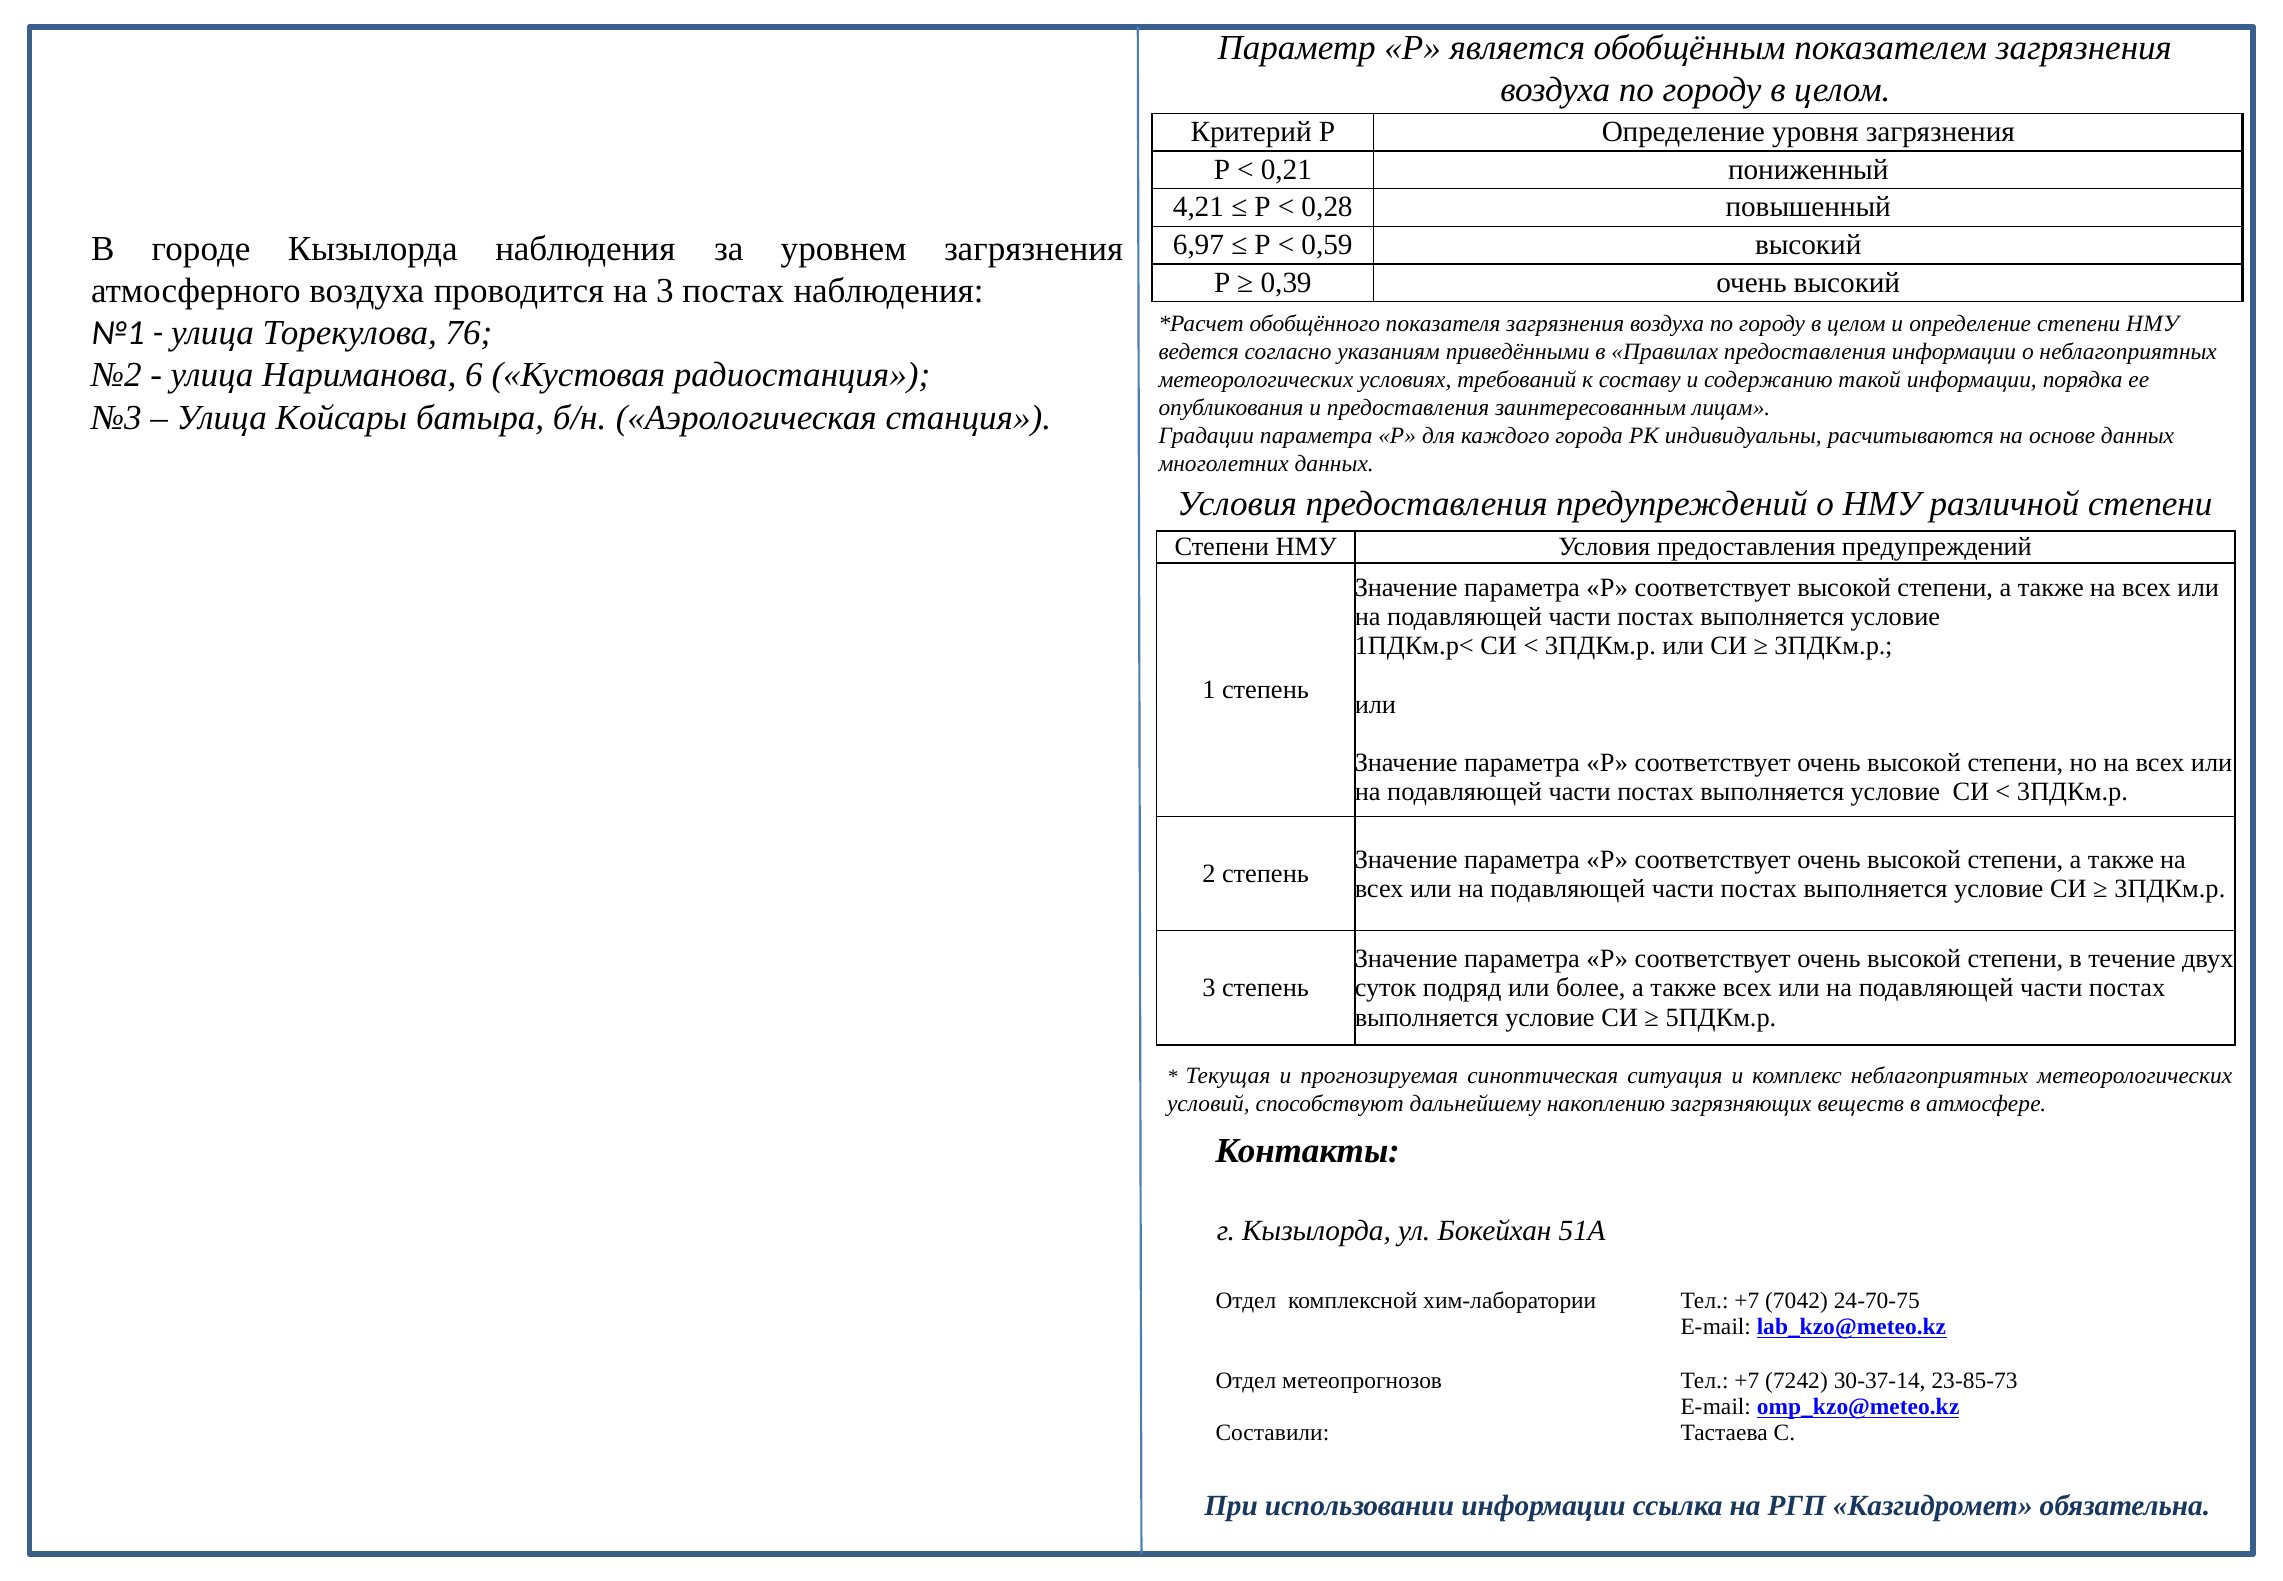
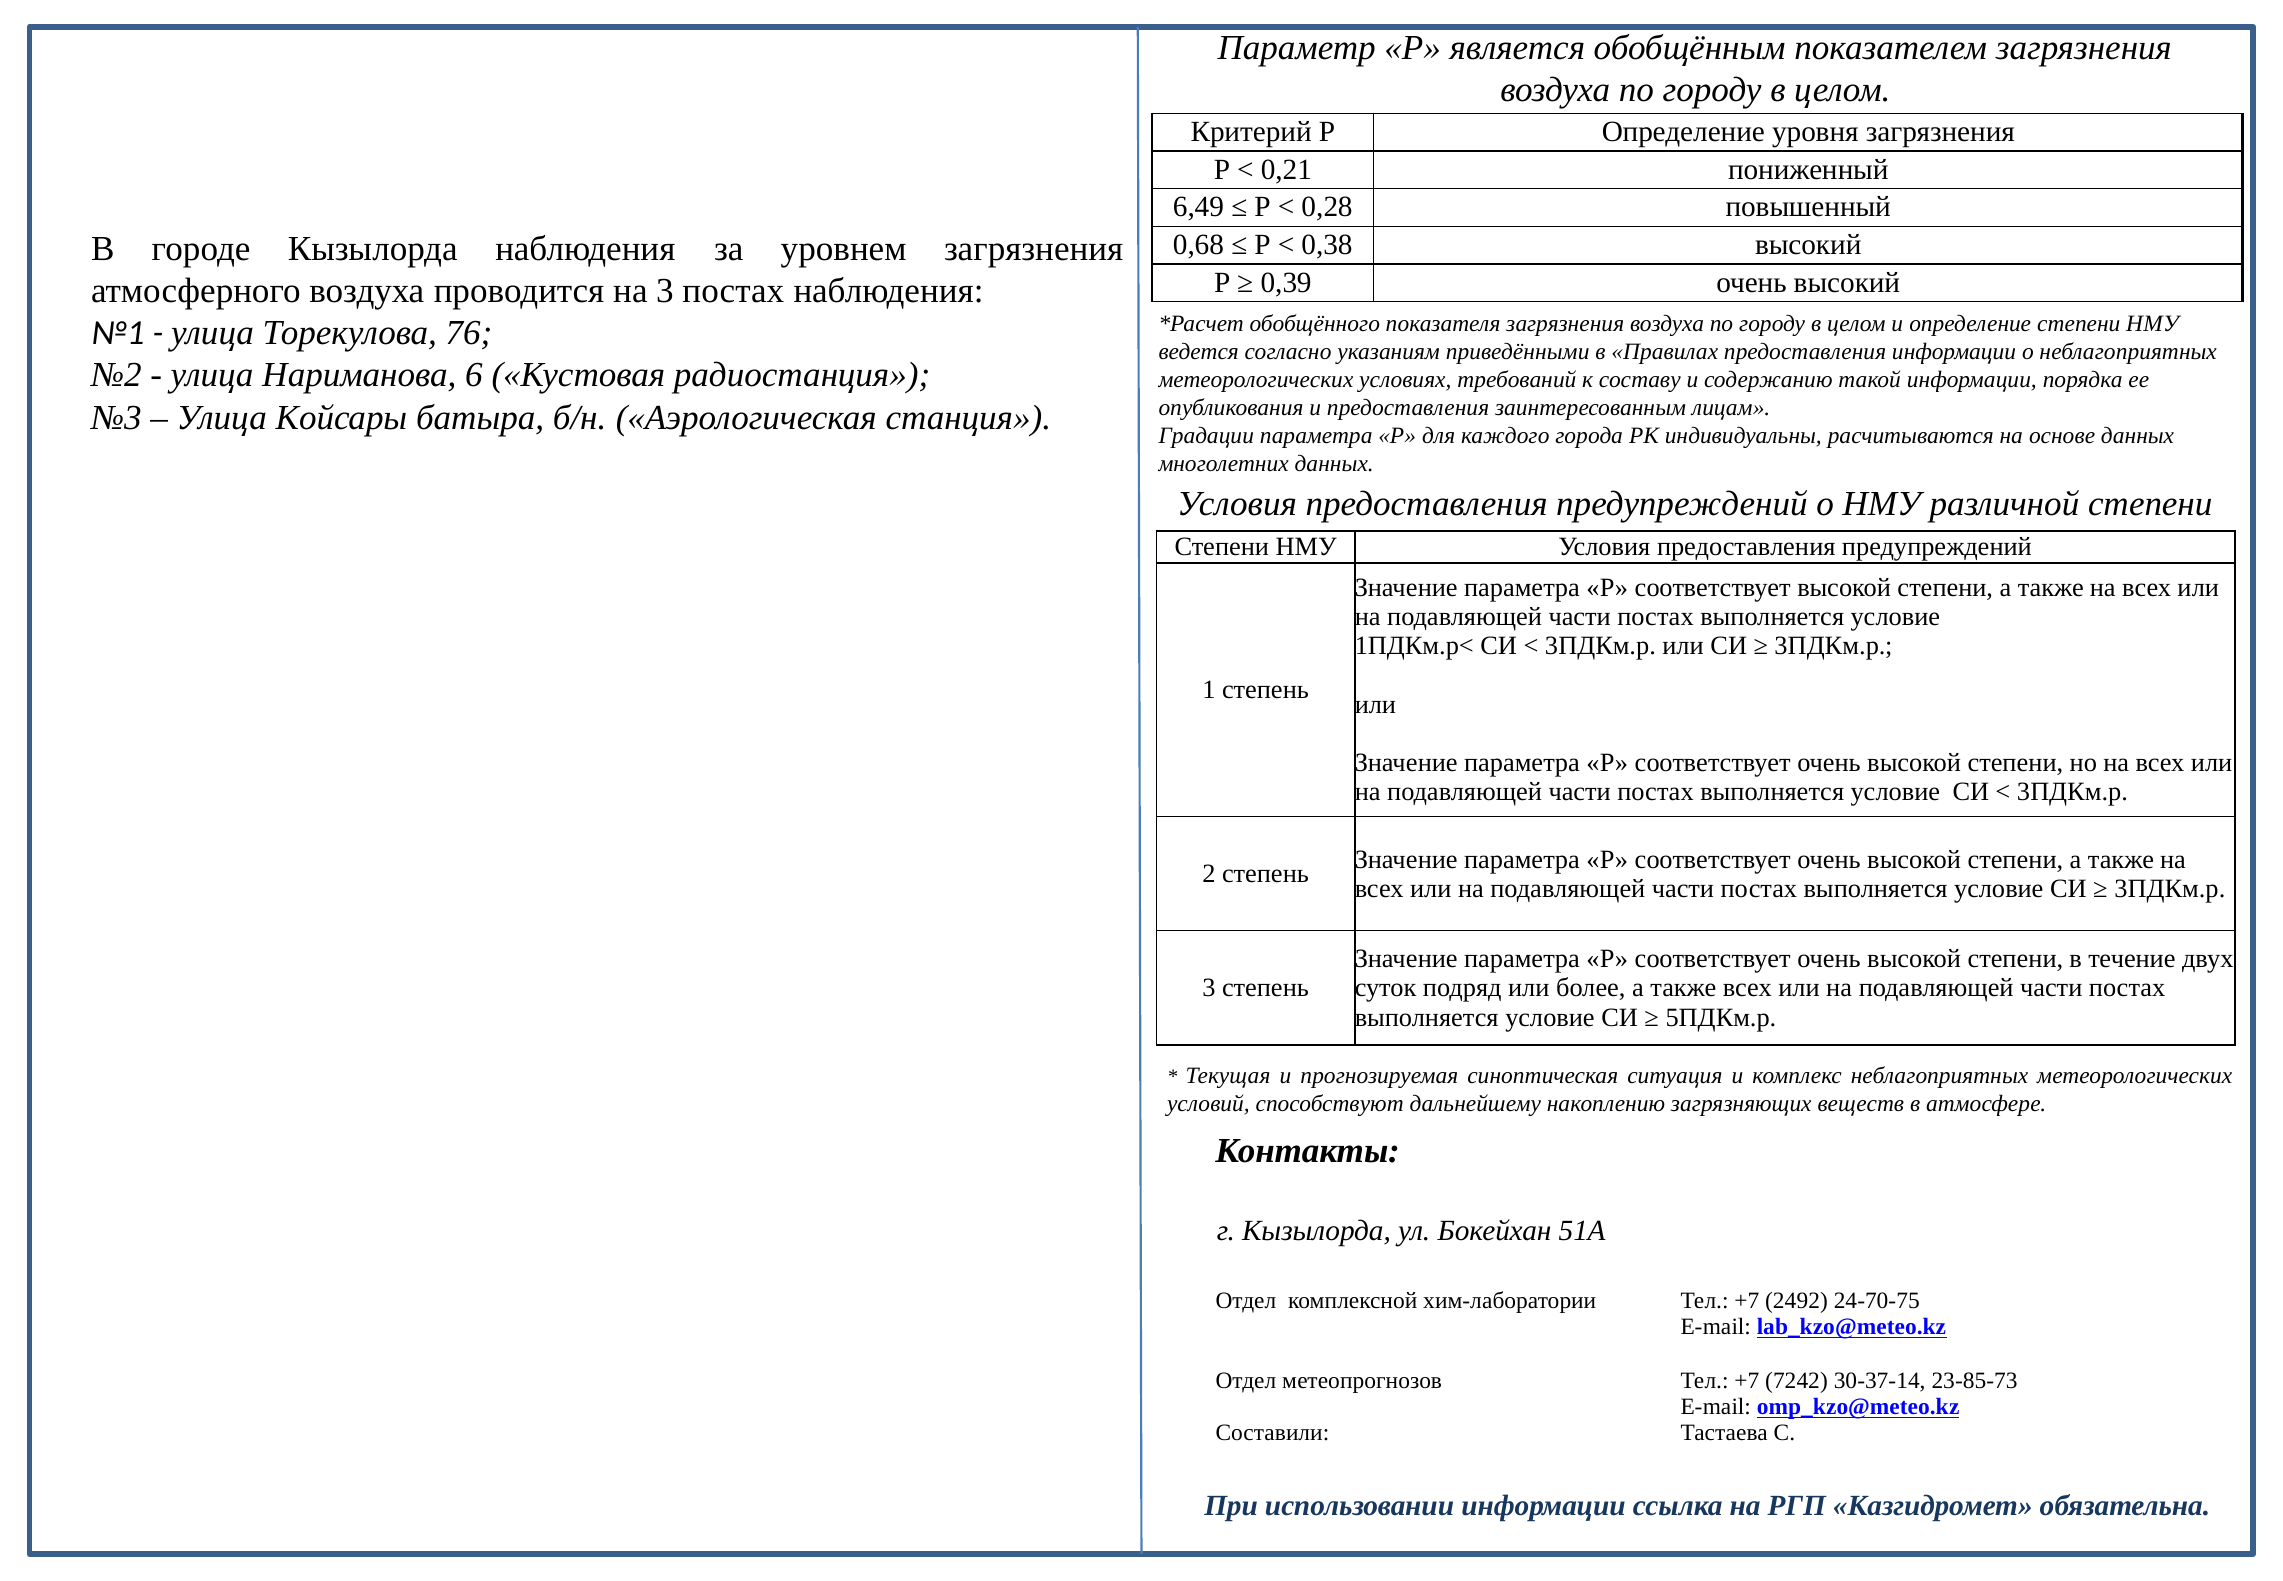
4,21: 4,21 -> 6,49 (1198, 207)
6,97: 6,97 -> 0,68 (1198, 245)
0,59: 0,59 -> 0,38 (1327, 245)
7042: 7042 -> 2492 (1796, 1300)
